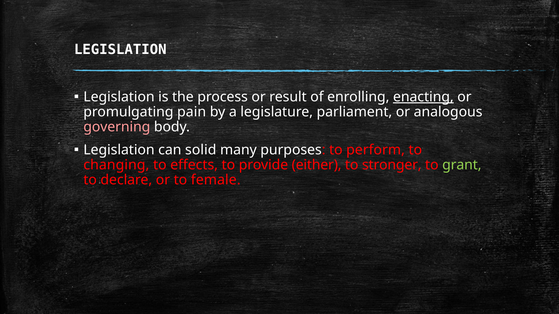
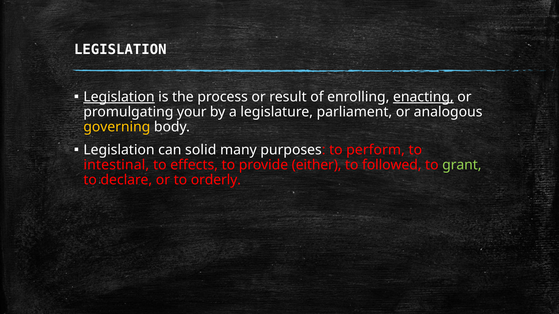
Legislation underline: none -> present (119, 97)
pain: pain -> your (192, 112)
governing colour: pink -> yellow (117, 127)
changing: changing -> intestinal (116, 165)
stronger: stronger -> followed (392, 165)
female: female -> orderly (216, 180)
